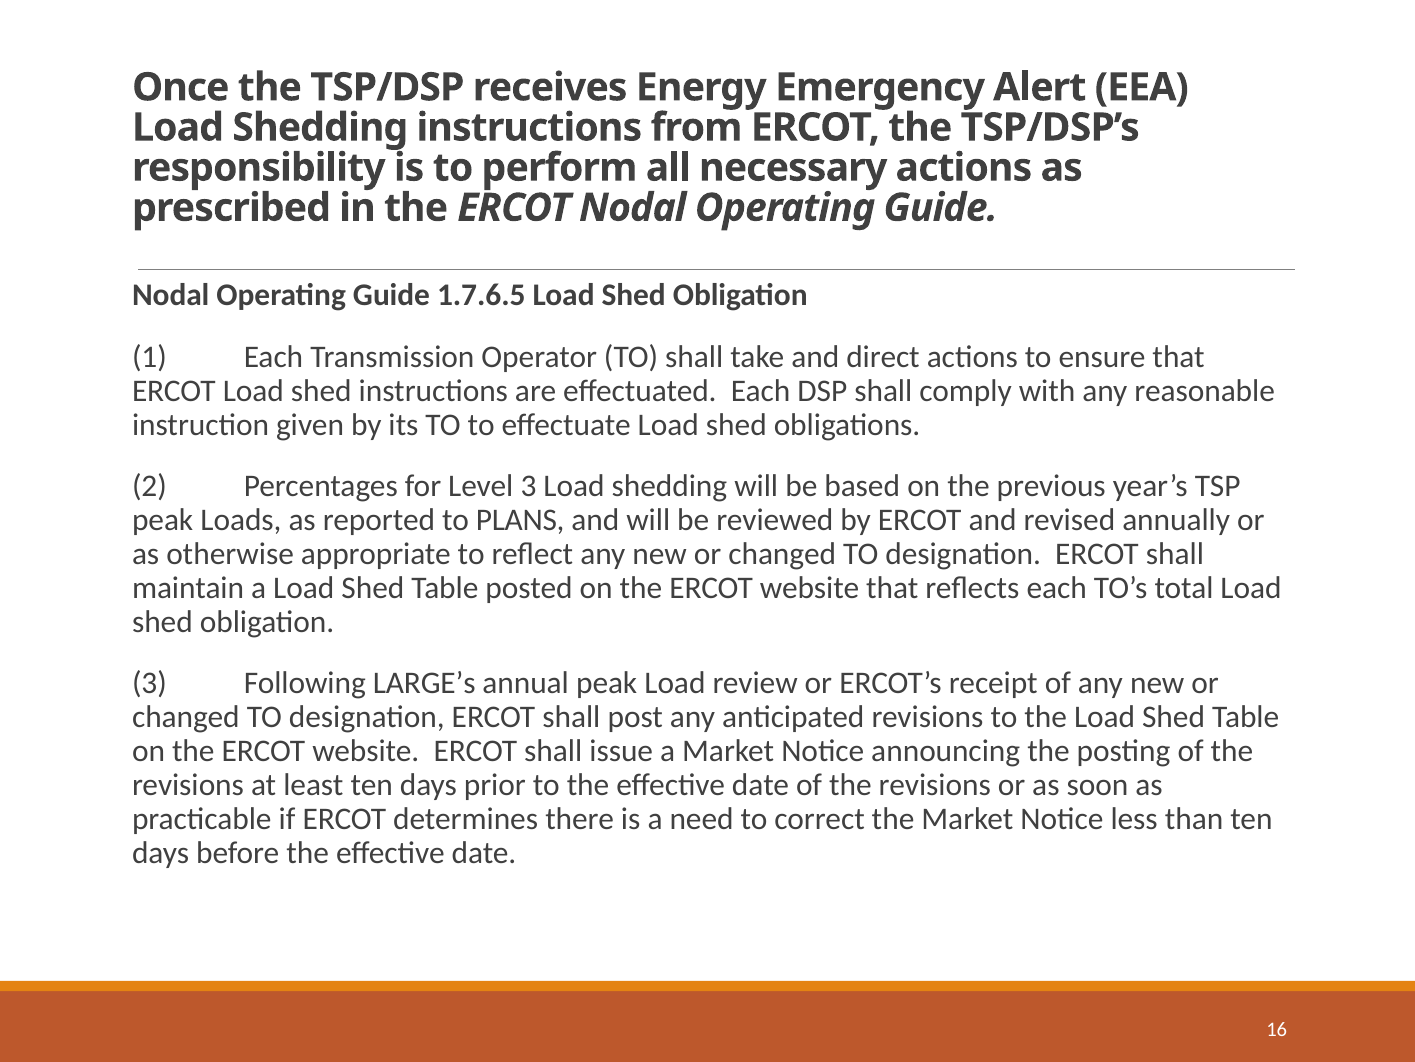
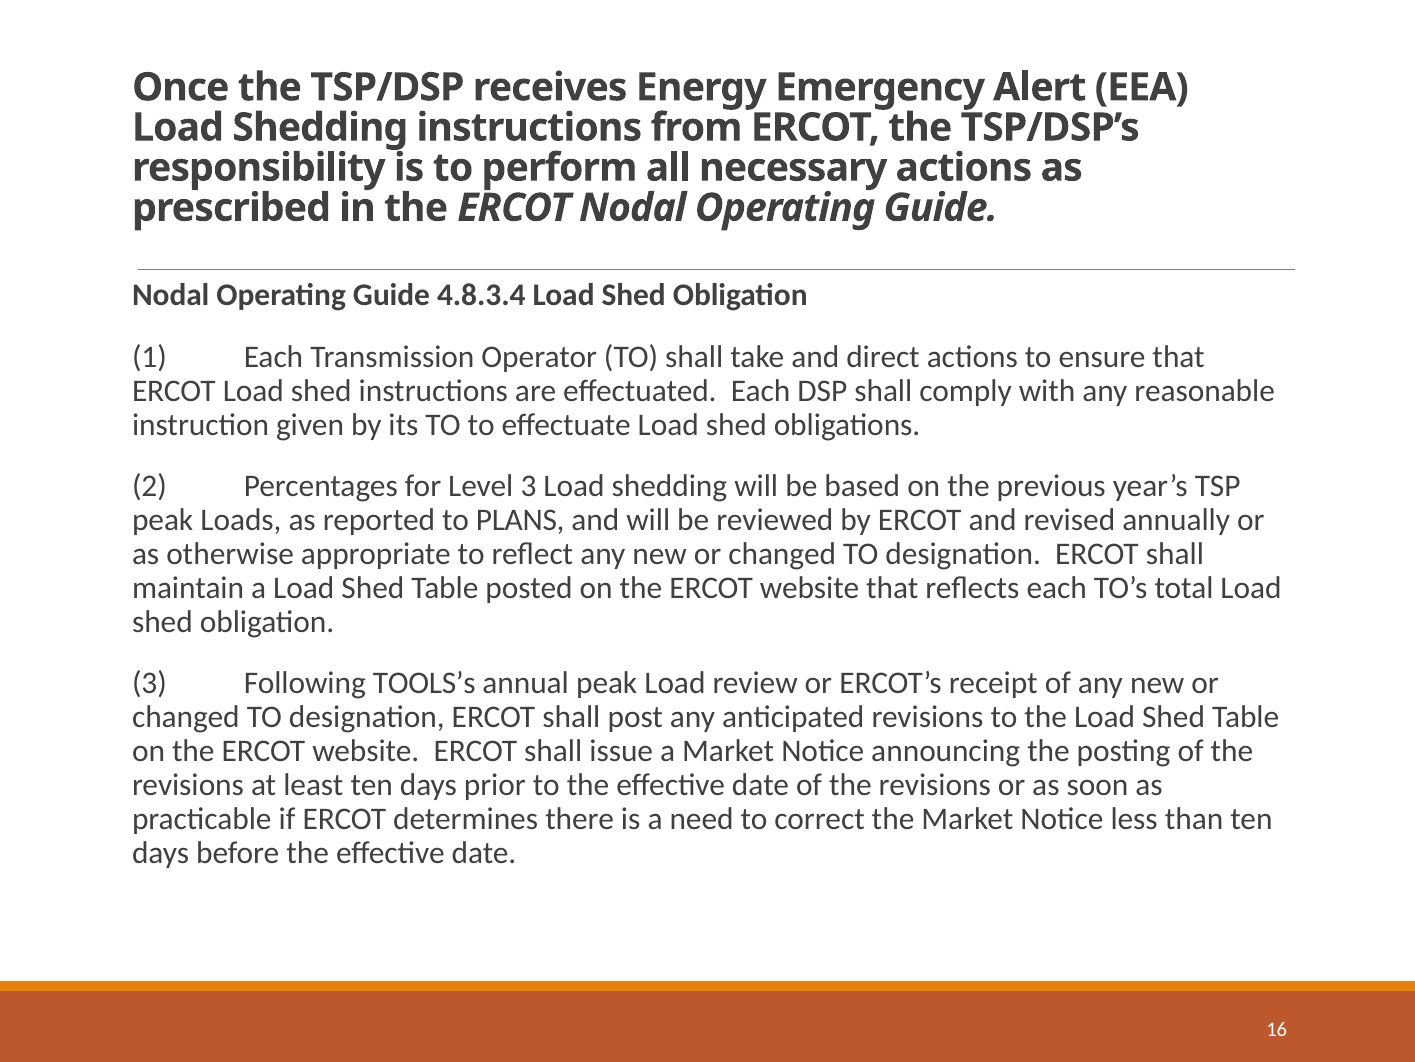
1.7.6.5: 1.7.6.5 -> 4.8.3.4 (481, 295)
LARGE’s: LARGE’s -> TOOLS’s (424, 683)
